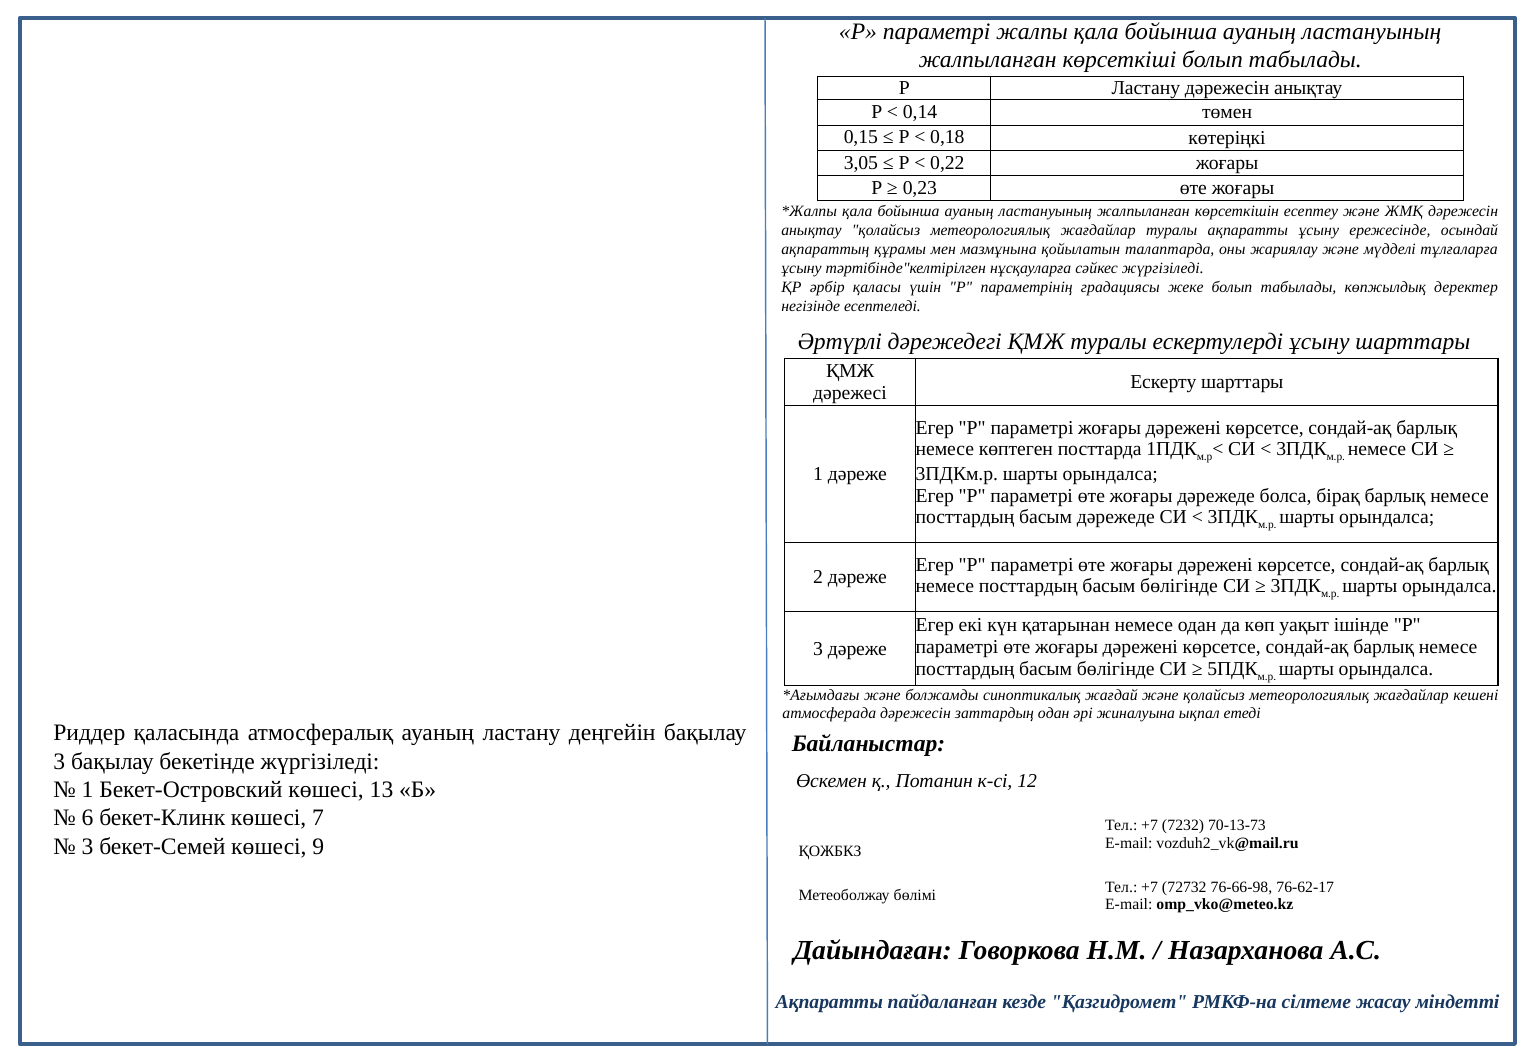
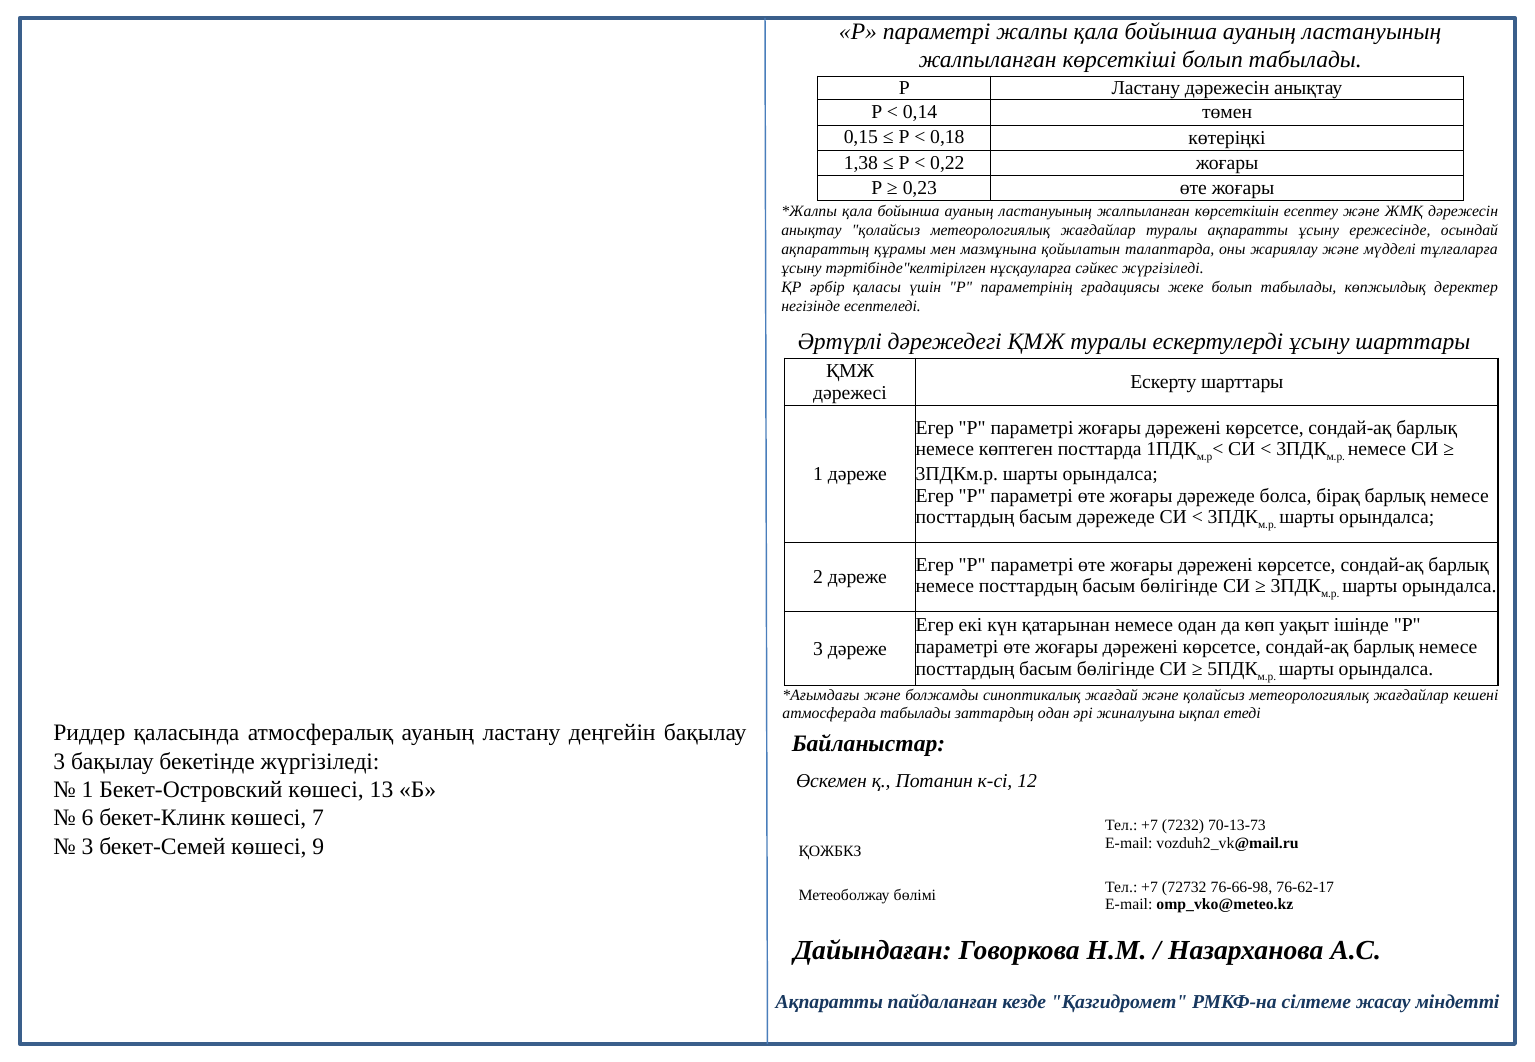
3,05: 3,05 -> 1,38 (861, 163)
атмосферада дәрежесін: дәрежесін -> табылады (916, 714)
